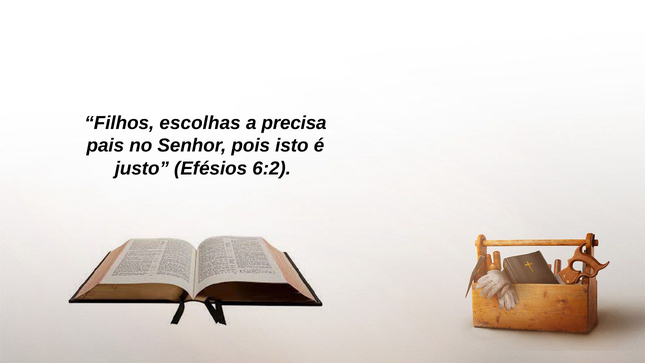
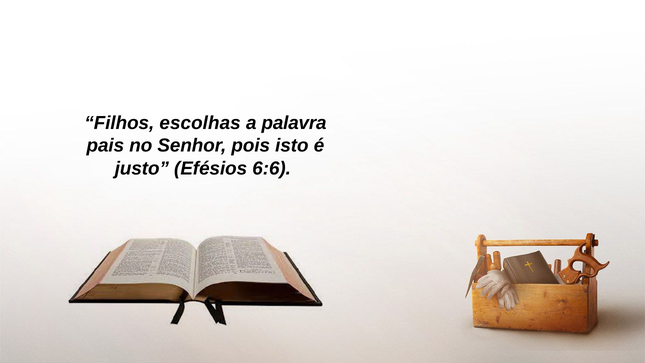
precisa: precisa -> palavra (294, 123)
6:2: 6:2 -> 6:6 (272, 168)
